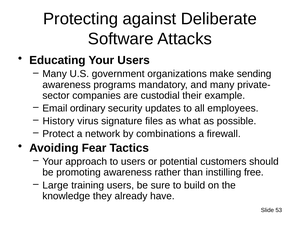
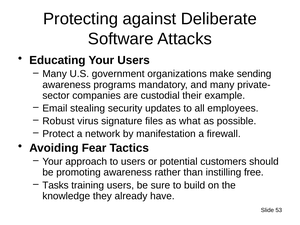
ordinary: ordinary -> stealing (88, 108)
History: History -> Robust (58, 121)
combinations: combinations -> manifestation (166, 134)
Large: Large -> Tasks (55, 185)
